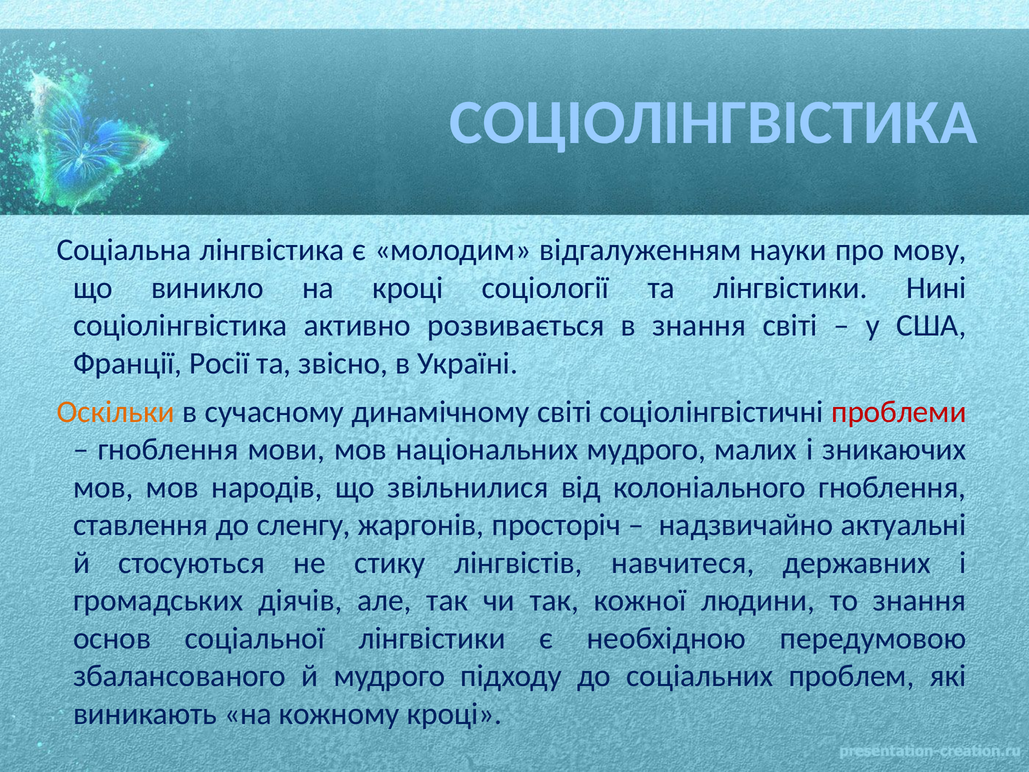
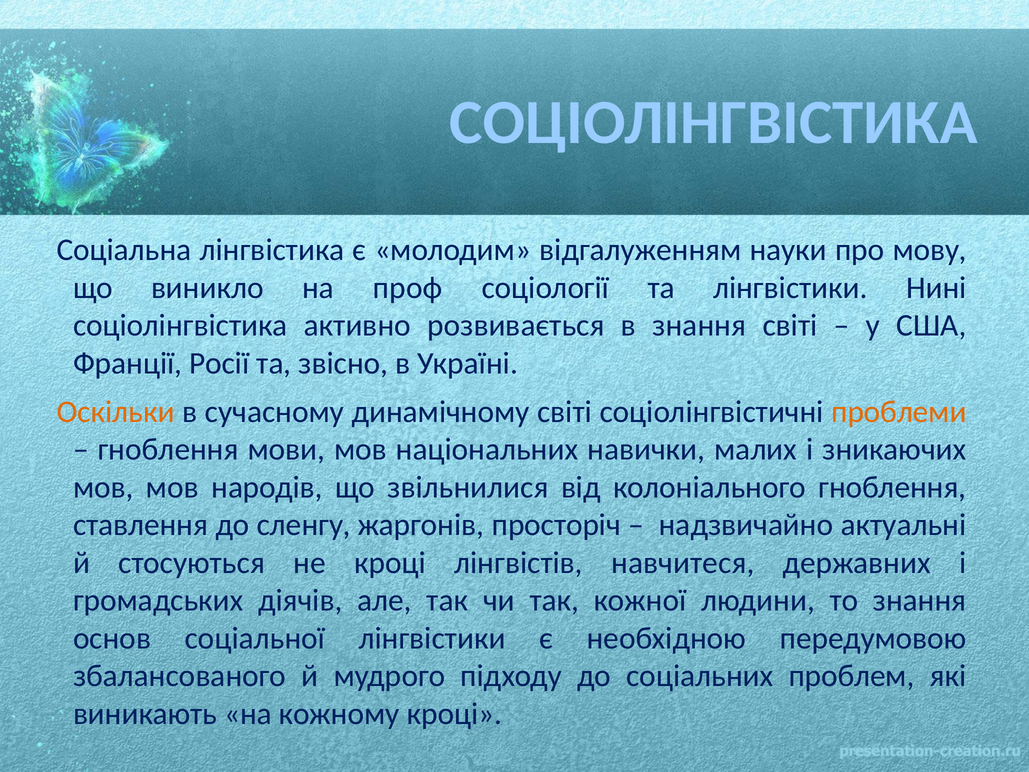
на кроці: кроці -> проф (408, 288)
проблеми colour: red -> orange (899, 412)
національних мудрого: мудрого -> навички (646, 449)
не стику: стику -> кроці (390, 563)
